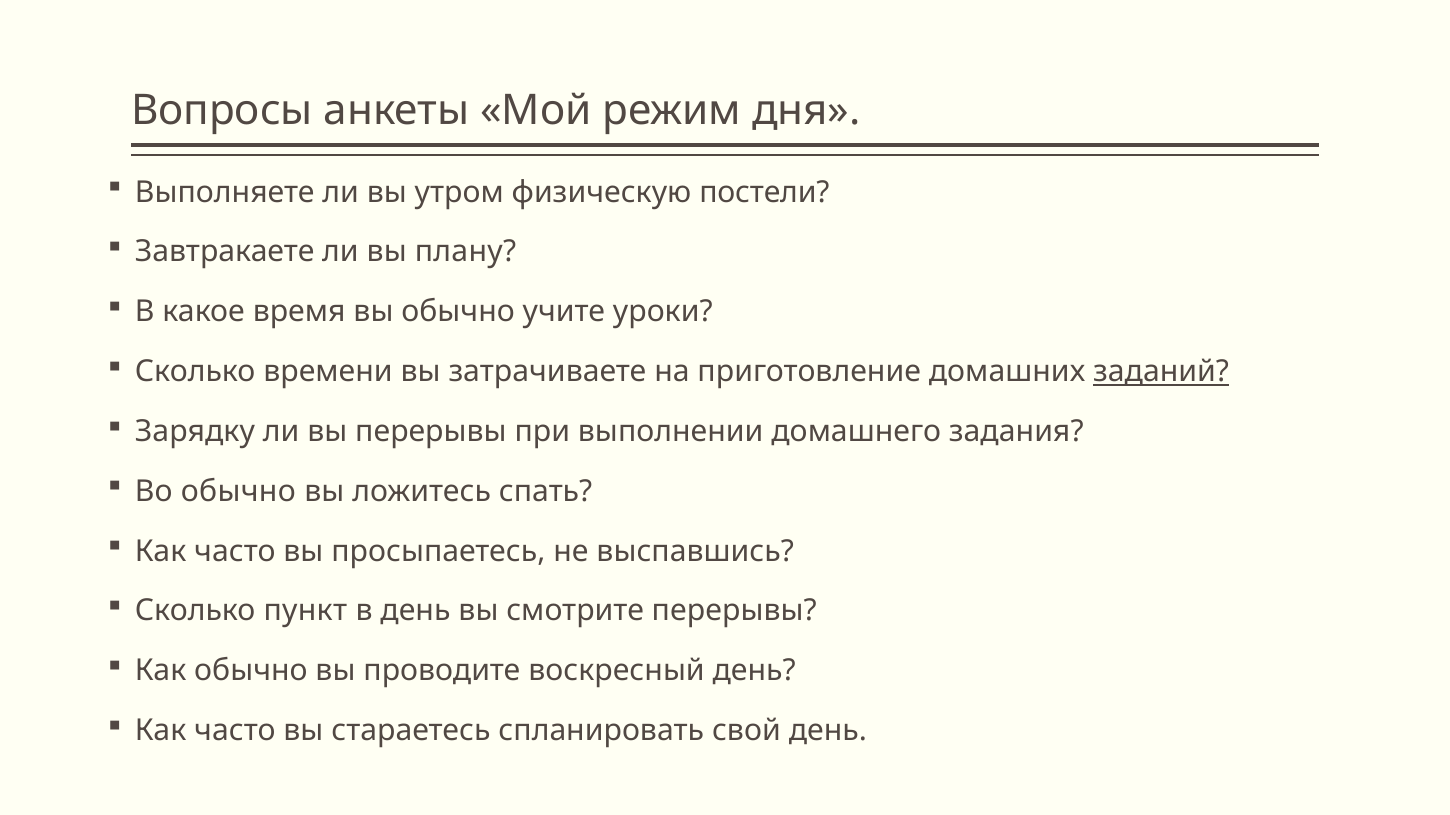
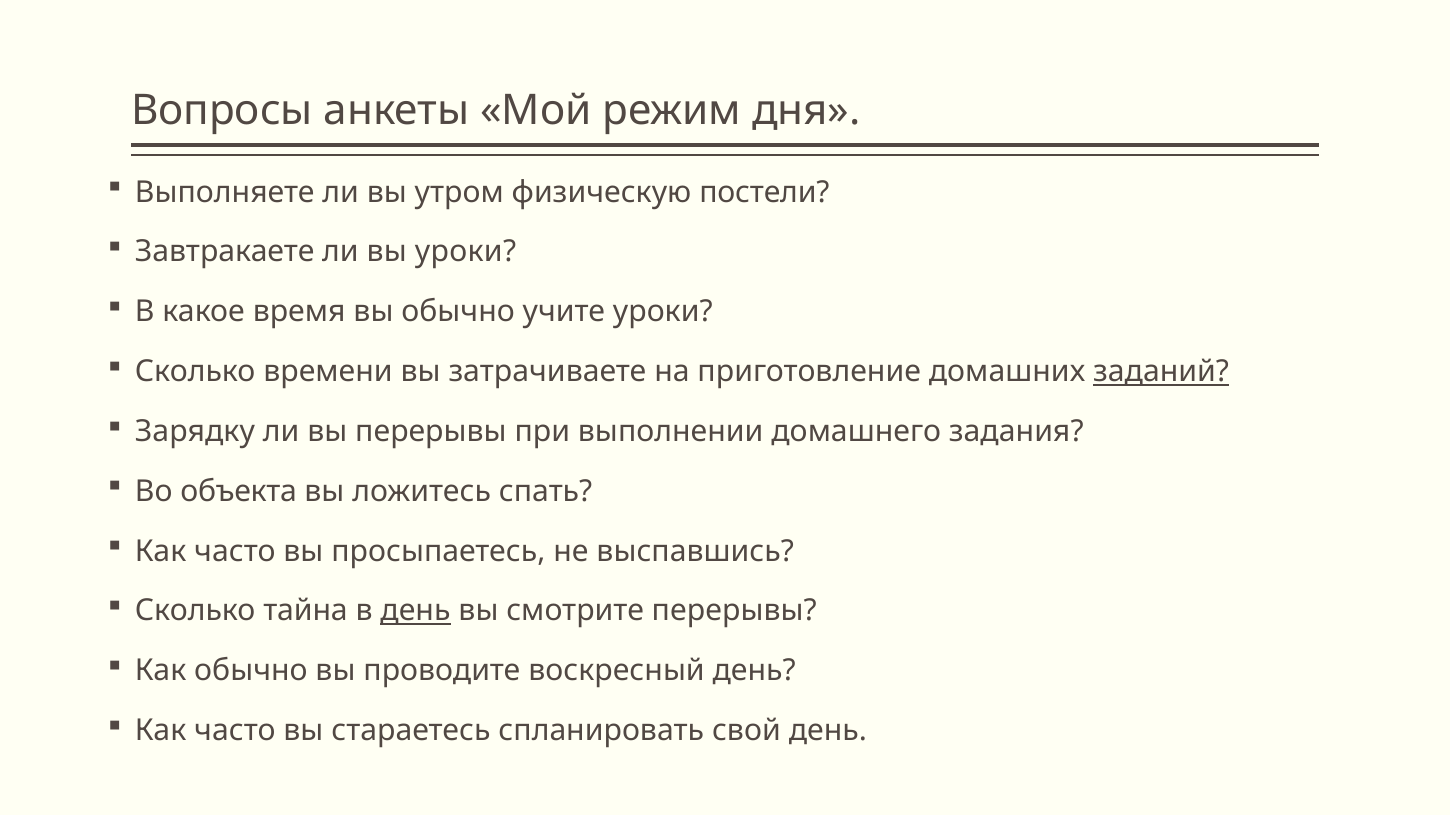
вы плану: плану -> уроки (466, 252)
Во обычно: обычно -> объекта (239, 492)
пункт: пункт -> тайна (306, 611)
день underline: none -> present (415, 611)
